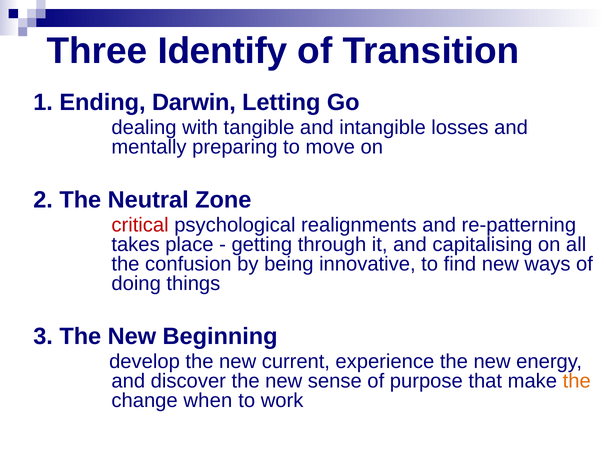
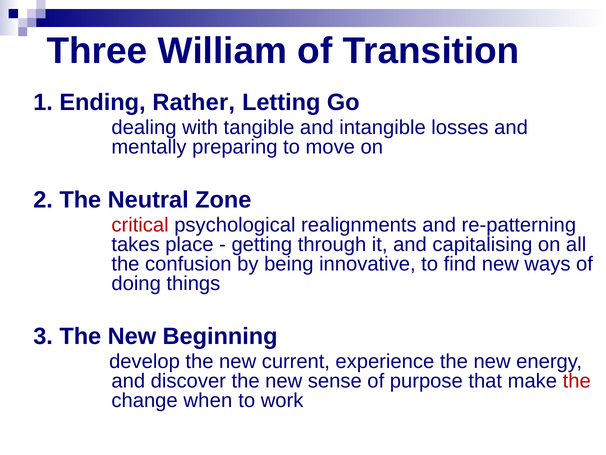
Identify: Identify -> William (222, 51)
Darwin: Darwin -> Rather (194, 102)
the colour: orange -> red (577, 381)
